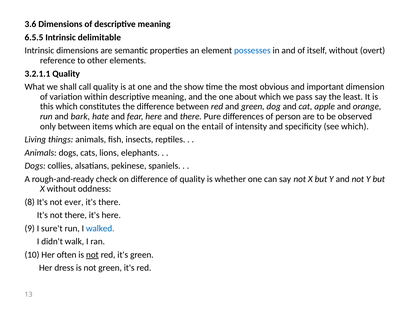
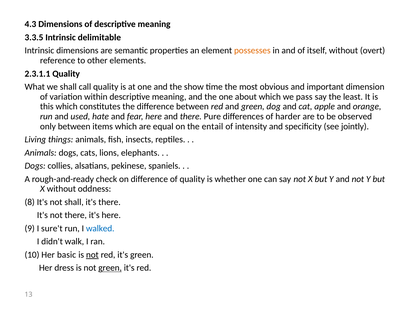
3.6: 3.6 -> 4.3 (30, 24)
6.5.5: 6.5.5 -> 3.3.5 (34, 37)
possesses colour: blue -> orange (252, 50)
3.2.1.1: 3.2.1.1 -> 2.3.1.1 (38, 73)
bark: bark -> used (80, 116)
person: person -> harder (288, 116)
see which: which -> jointly (355, 126)
not ever: ever -> shall (74, 202)
often: often -> basic (67, 254)
green underline: none -> present (110, 267)
